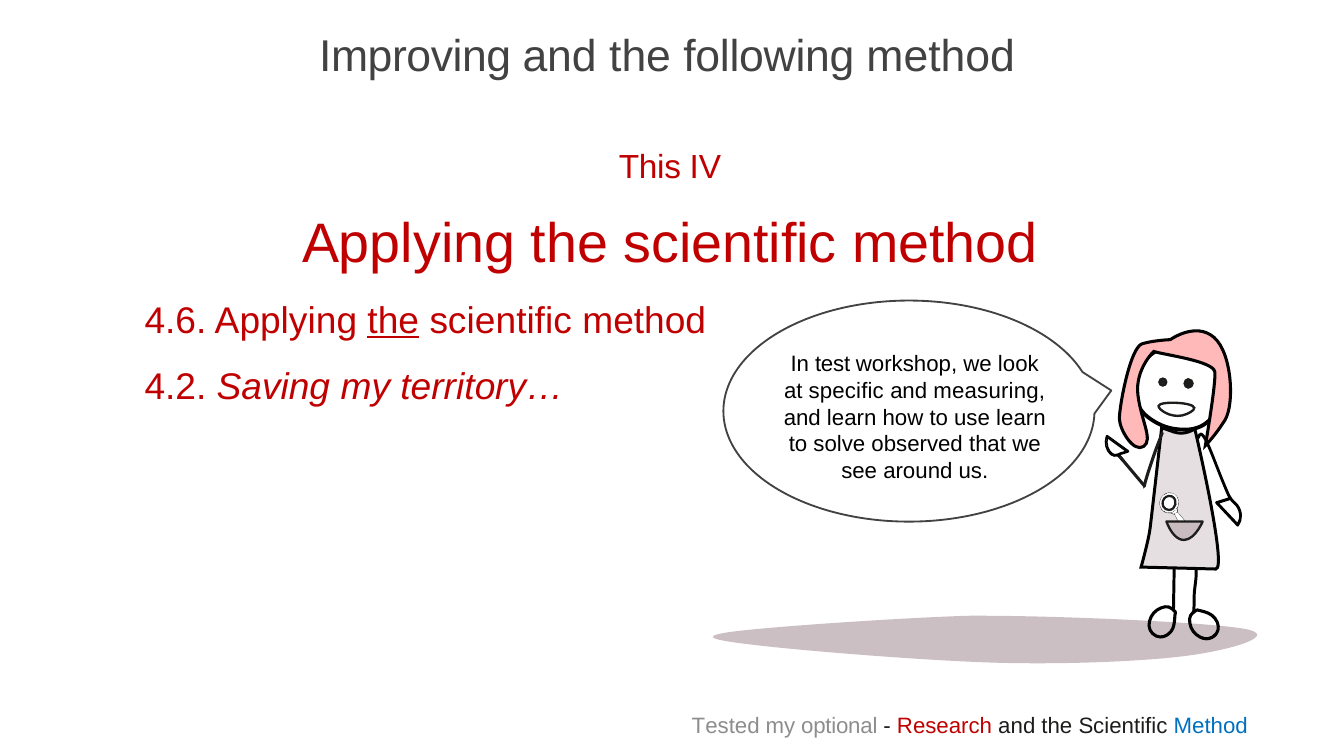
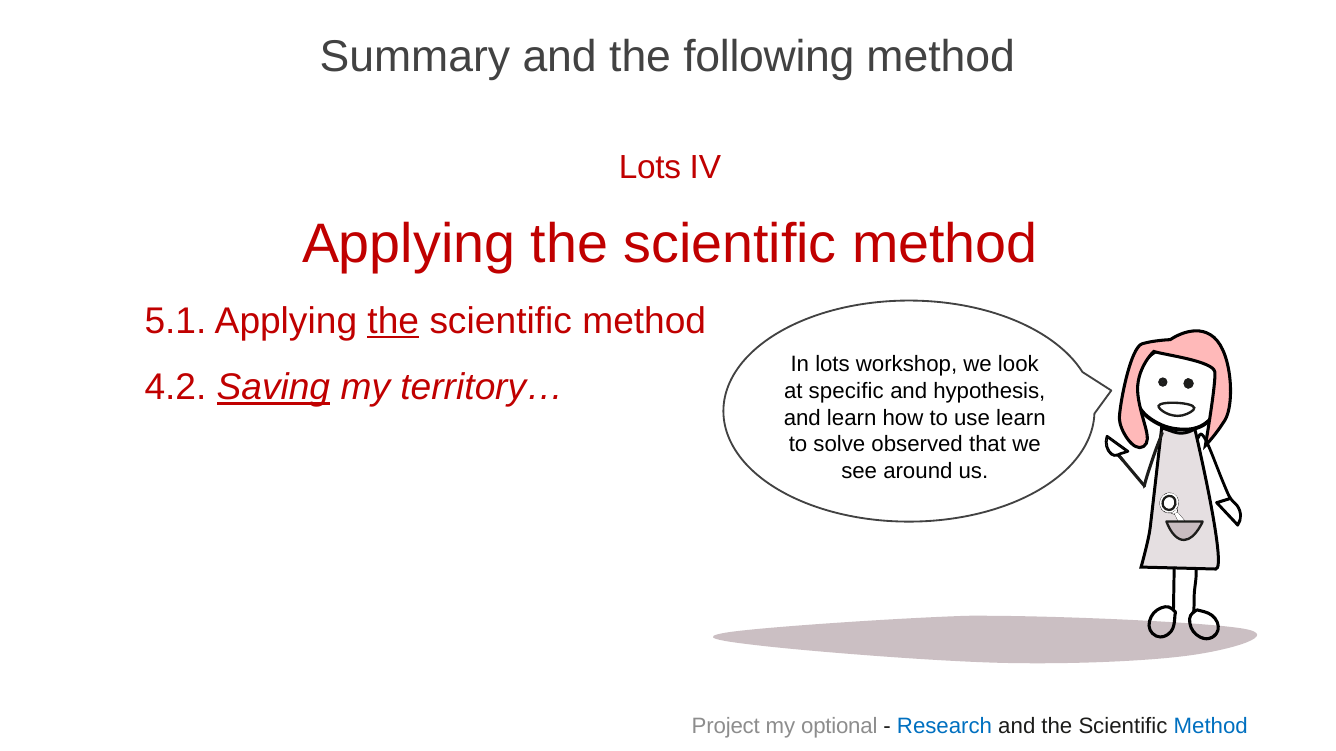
Improving: Improving -> Summary (415, 57)
This: This -> Lots (650, 167)
4.6: 4.6 -> 5.1 (175, 321)
In test: test -> lots (833, 365)
Saving underline: none -> present (273, 388)
measuring: measuring -> hypothesis (989, 391)
Tested: Tested -> Project (726, 726)
Research colour: red -> blue (945, 726)
